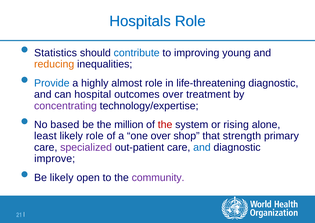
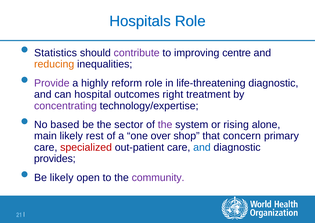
contribute colour: blue -> purple (137, 53)
young: young -> centre (237, 53)
Provide colour: blue -> purple (52, 83)
almost: almost -> reform (127, 83)
outcomes over: over -> right (173, 94)
million: million -> sector (129, 125)
the colour: red -> purple (165, 125)
least: least -> main (45, 136)
likely role: role -> rest (95, 136)
strength: strength -> concern (242, 136)
specialized colour: purple -> red (86, 147)
improve: improve -> provides (55, 158)
